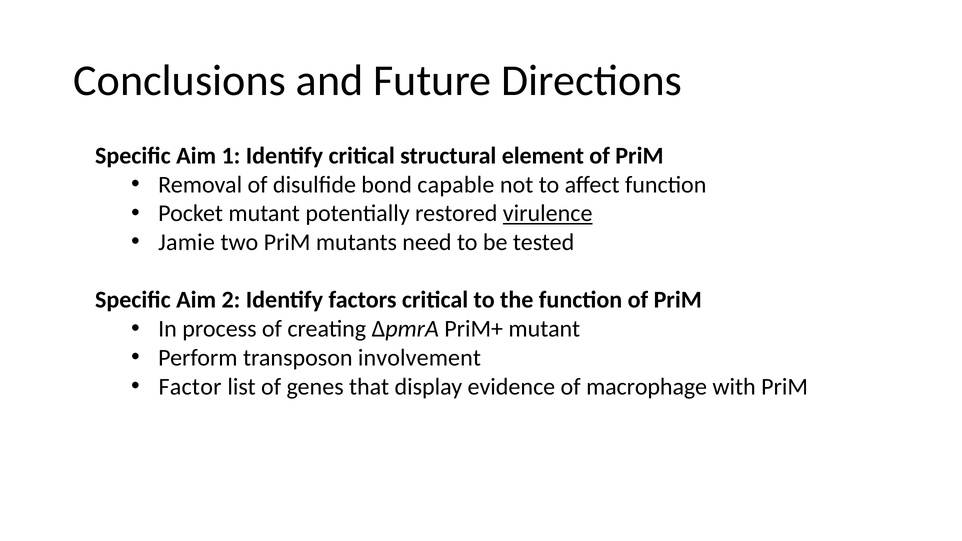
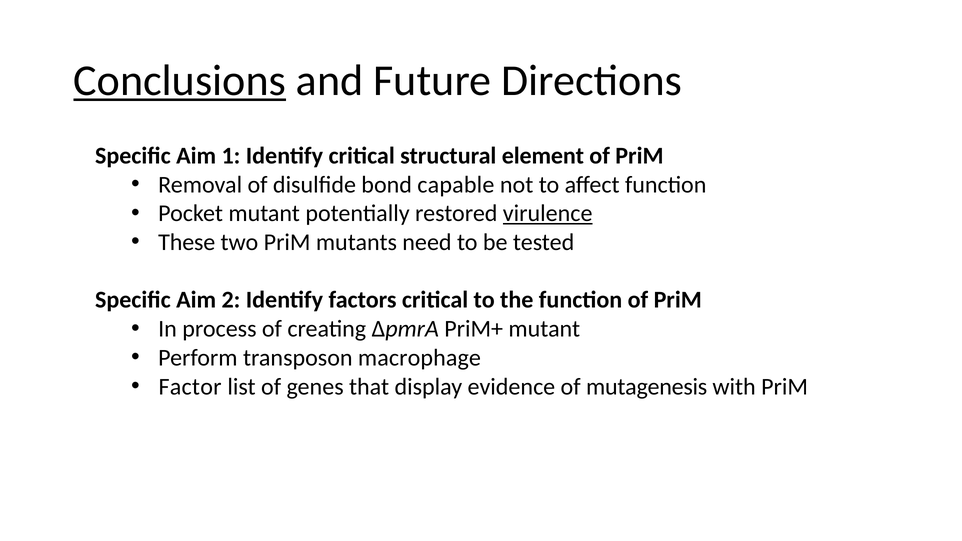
Conclusions underline: none -> present (180, 81)
Jamie: Jamie -> These (187, 242)
involvement: involvement -> macrophage (419, 358)
macrophage: macrophage -> mutagenesis (647, 387)
